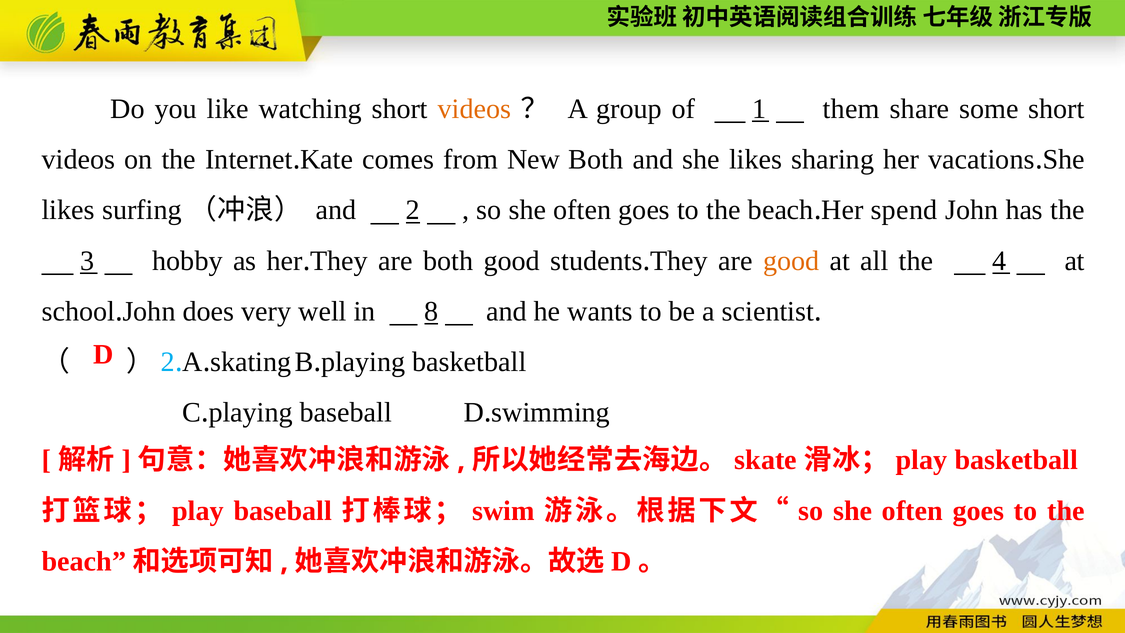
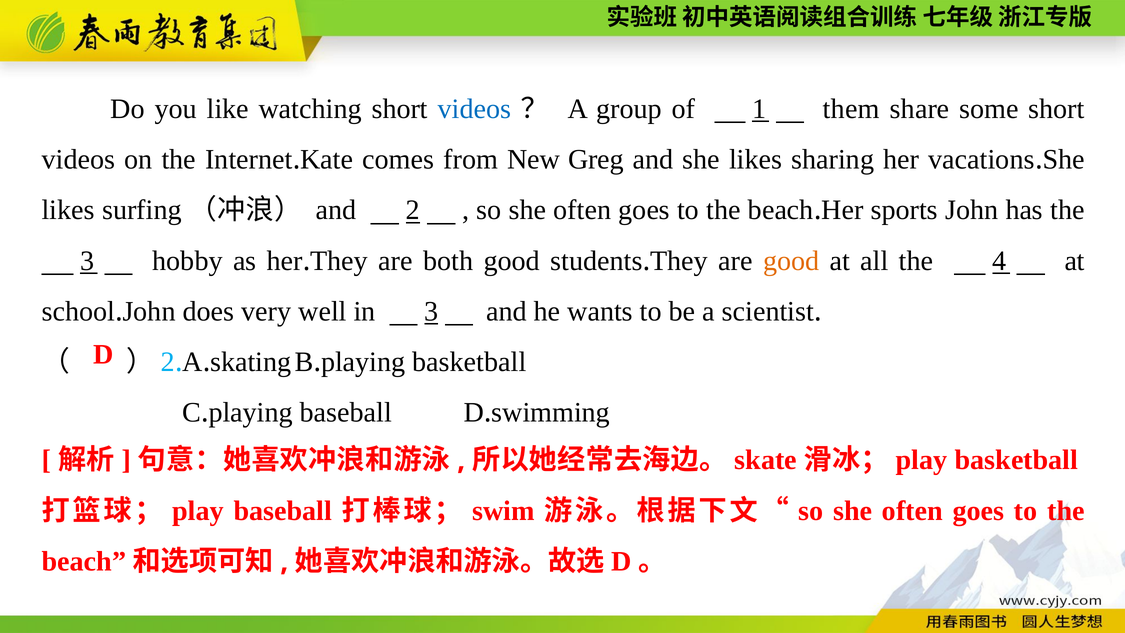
videos colour: orange -> blue (474, 109)
New Both: Both -> Greg (596, 159)
spend: spend -> sports (904, 210)
in 8: 8 -> 3 (431, 311)
